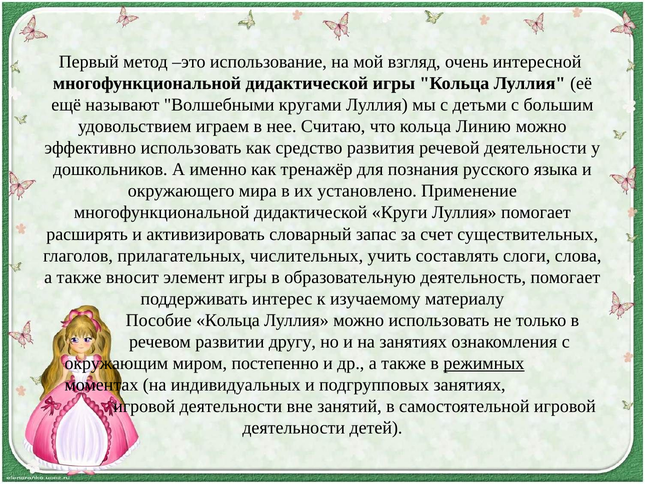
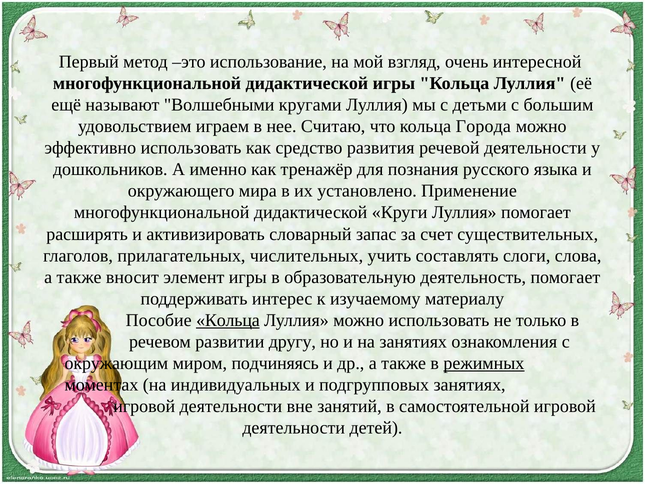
Линию: Линию -> Города (483, 126)
Кольца underline: none -> present (228, 320)
постепенно: постепенно -> подчиняясь (275, 363)
